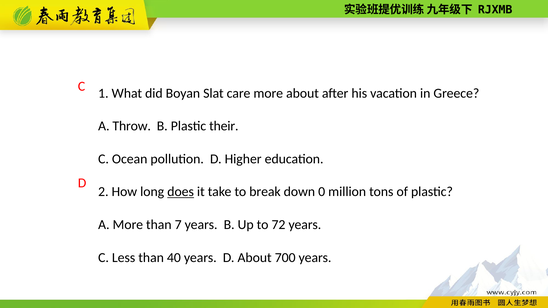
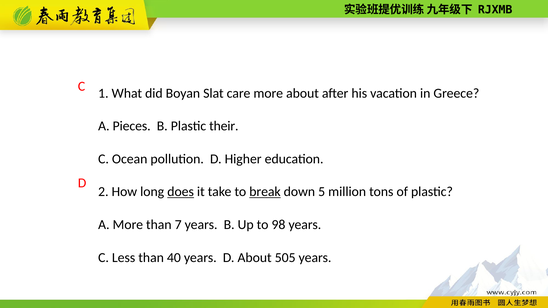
Throw: Throw -> Pieces (132, 126)
break underline: none -> present (265, 192)
0: 0 -> 5 (322, 192)
72: 72 -> 98 (278, 225)
700: 700 -> 505 (285, 258)
